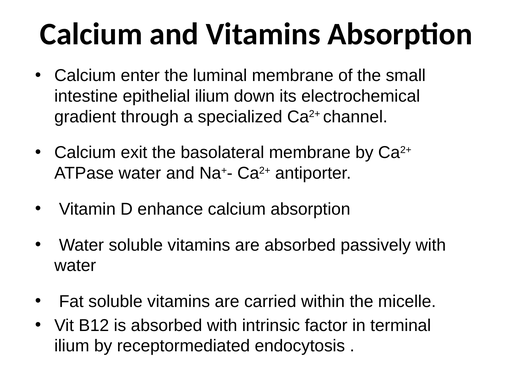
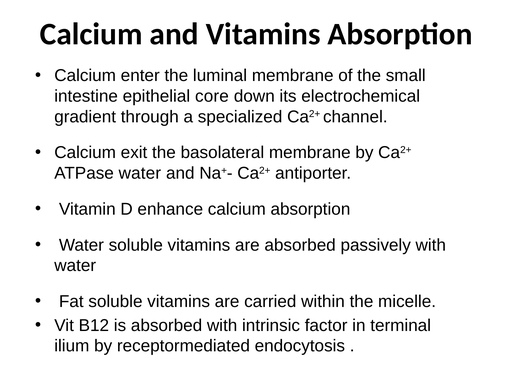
epithelial ilium: ilium -> core (212, 96)
